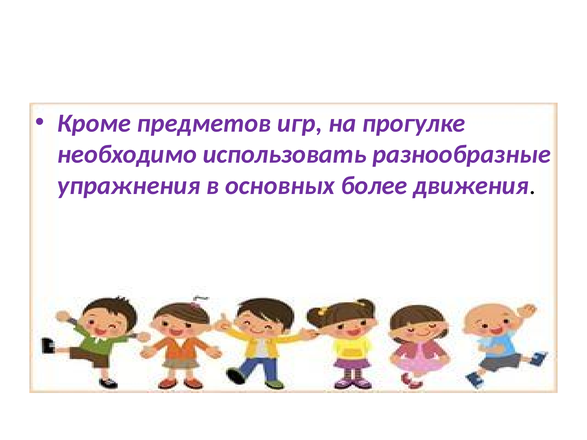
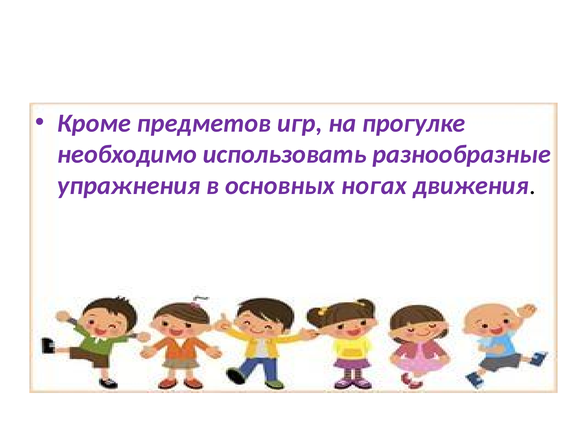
более: более -> ногах (374, 186)
